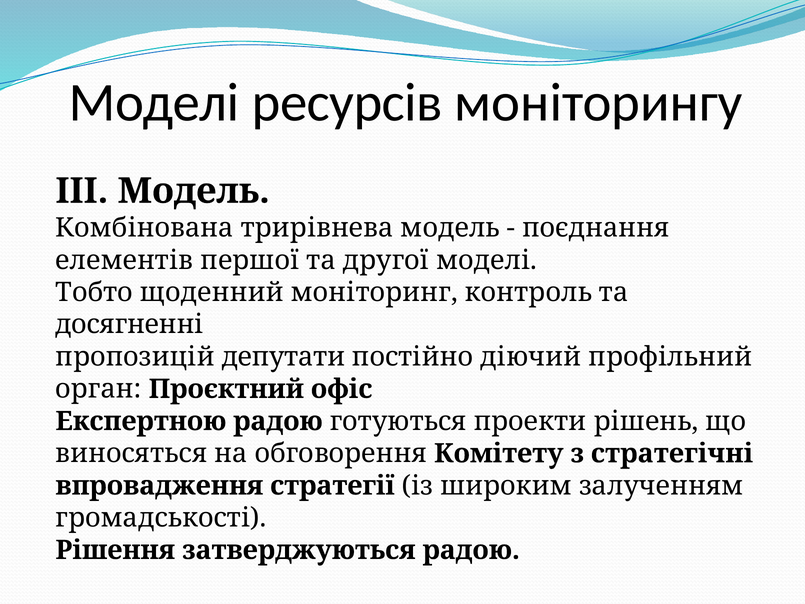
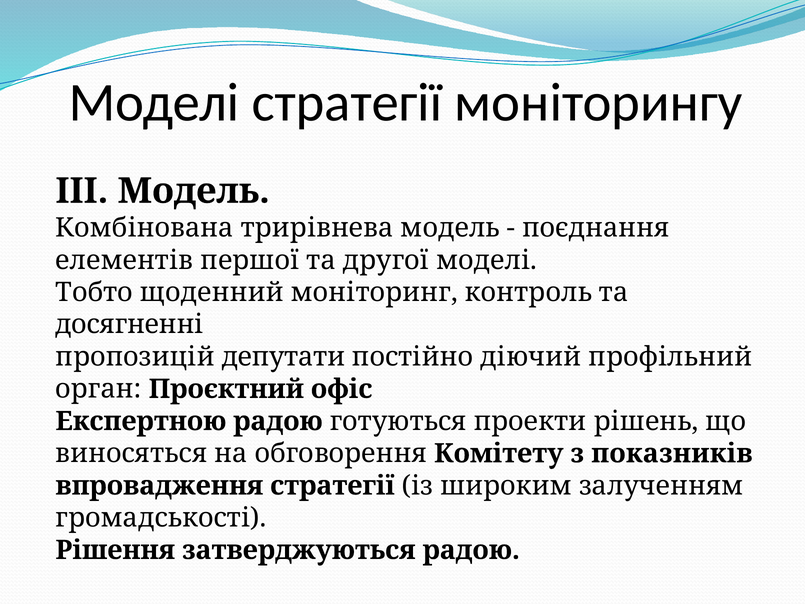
Моделі ресурсів: ресурсів -> стратегії (347, 103)
стратегічні: стратегічні -> показників (672, 453)
